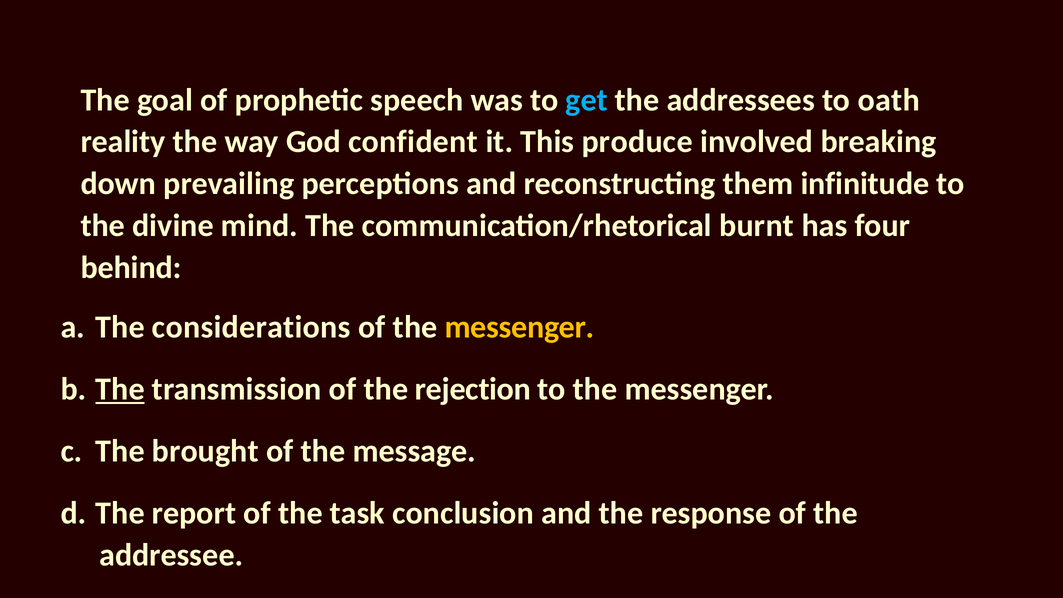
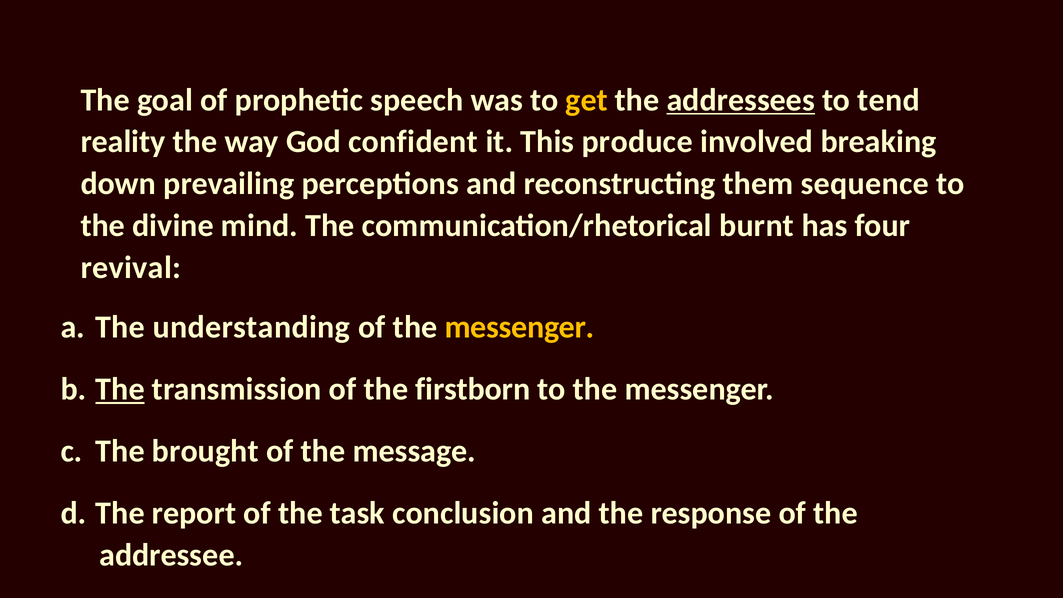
get colour: light blue -> yellow (587, 100)
addressees underline: none -> present (741, 100)
oath: oath -> tend (889, 100)
infinitude: infinitude -> sequence (865, 184)
behind: behind -> revival (131, 268)
considerations: considerations -> understanding (251, 327)
rejection: rejection -> firstborn (473, 389)
